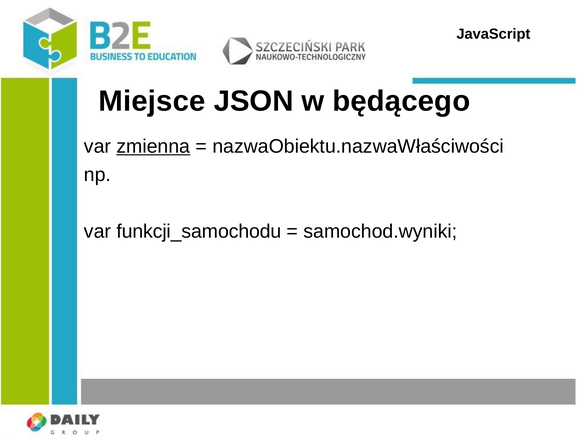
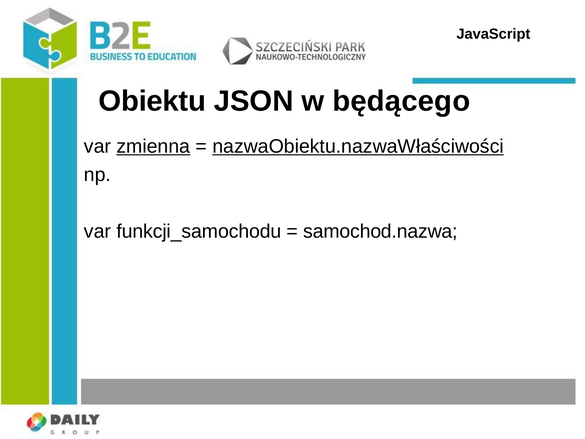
Miejsce: Miejsce -> Obiektu (152, 101)
nazwaObiektu.nazwaWłaściwości underline: none -> present (358, 146)
samochod.wyniki: samochod.wyniki -> samochod.nazwa (380, 231)
